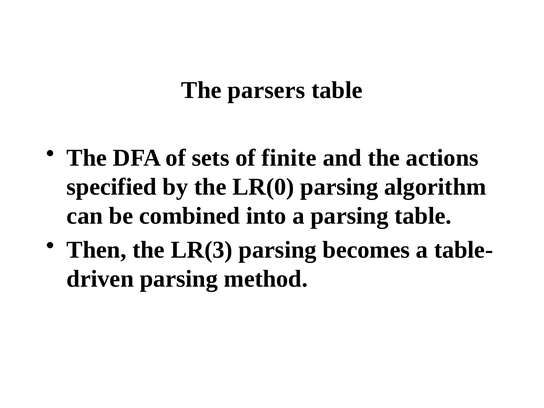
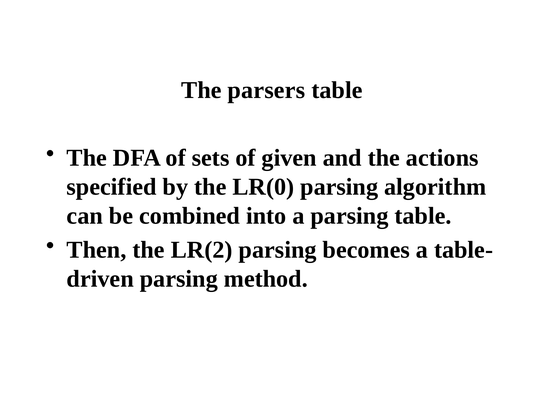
finite: finite -> given (289, 158)
LR(3: LR(3 -> LR(2 (202, 250)
